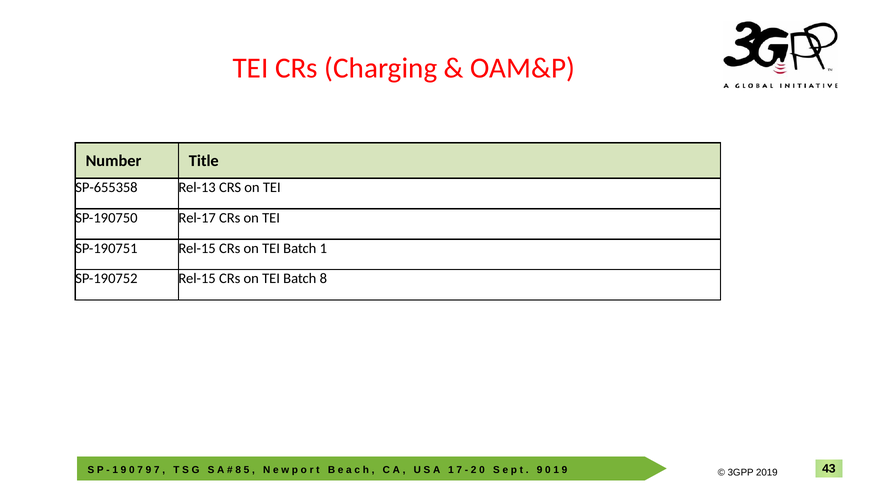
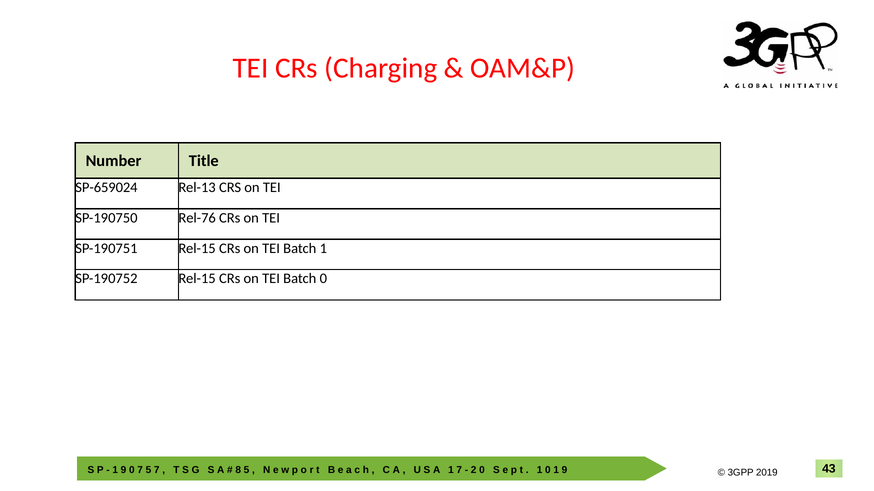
SP-655358: SP-655358 -> SP-659024 (106, 188)
Rel-17: Rel-17 -> Rel-76 (197, 218)
Batch 8: 8 -> 0 (323, 279)
9: 9 -> 5 (148, 470)
9: 9 -> 1 (540, 470)
